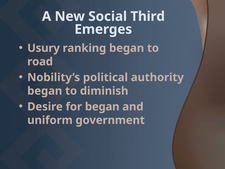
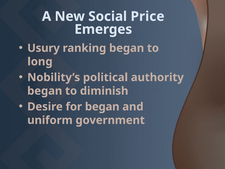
Third: Third -> Price (148, 16)
road: road -> long (40, 62)
